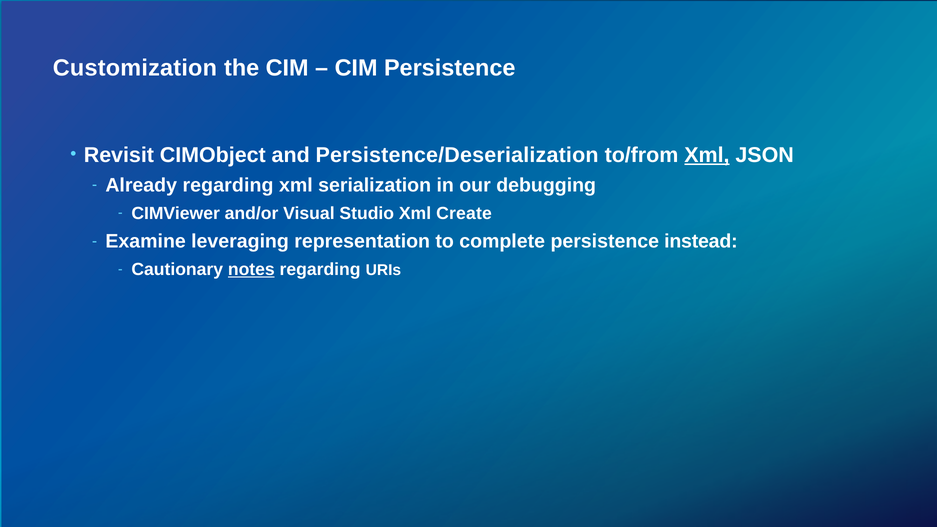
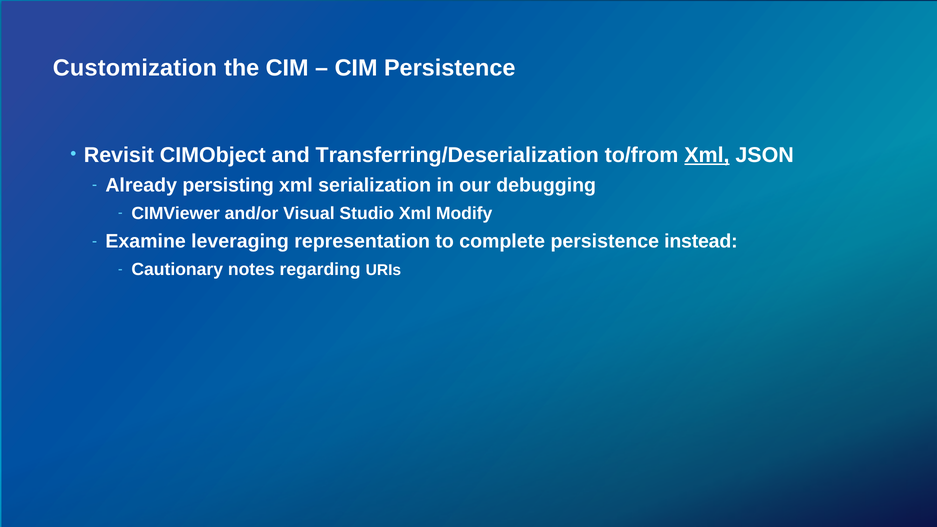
Persistence/Deserialization: Persistence/Deserialization -> Transferring/Deserialization (457, 155)
Already regarding: regarding -> persisting (228, 185)
Create: Create -> Modify (464, 213)
notes underline: present -> none (251, 269)
